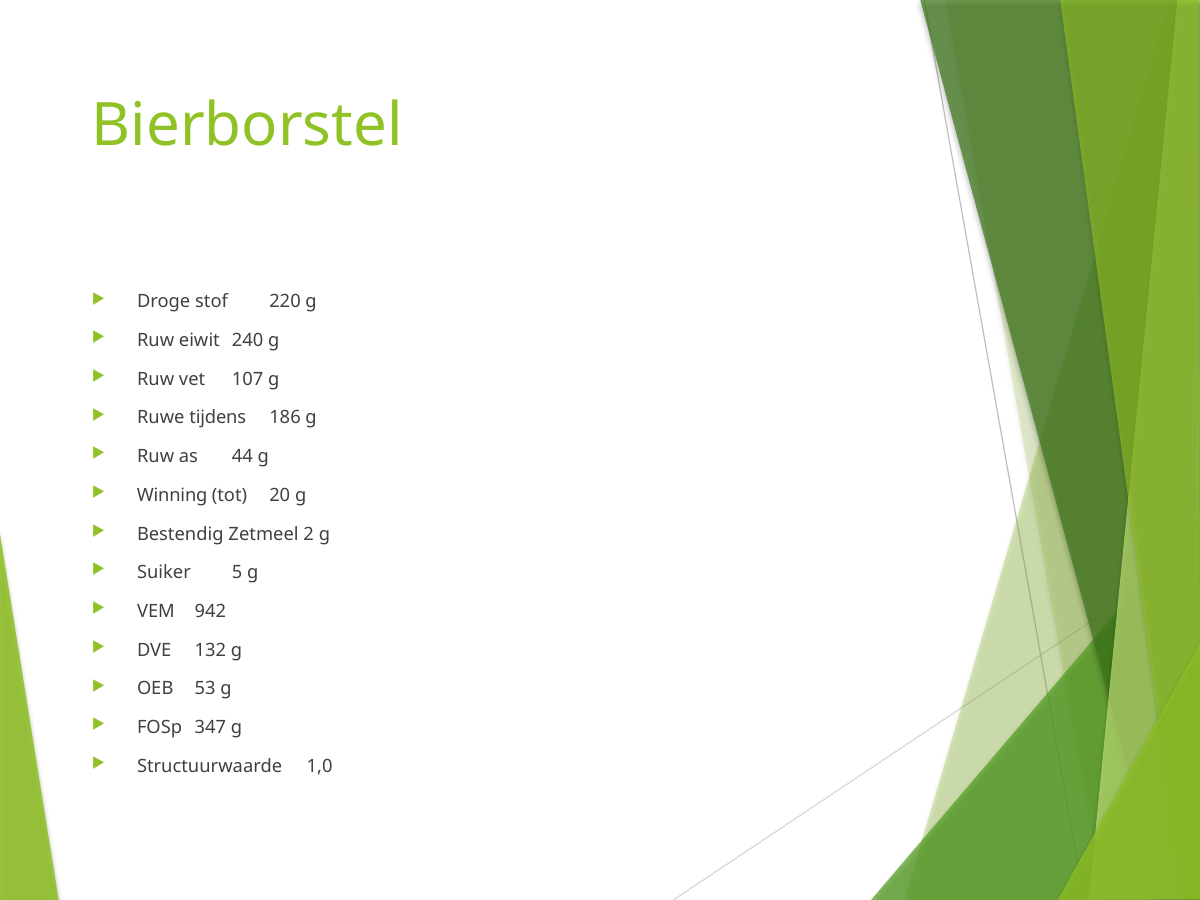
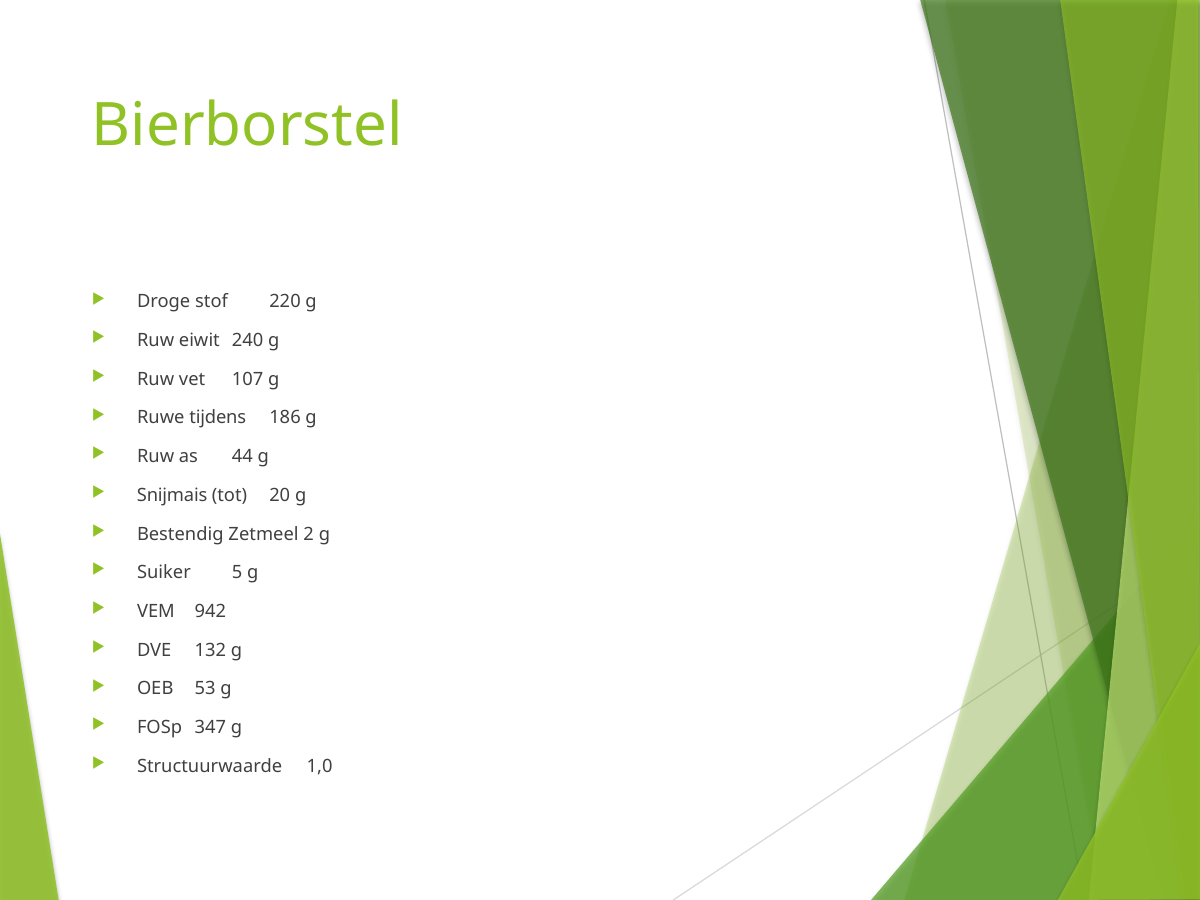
Winning: Winning -> Snijmais (172, 495)
